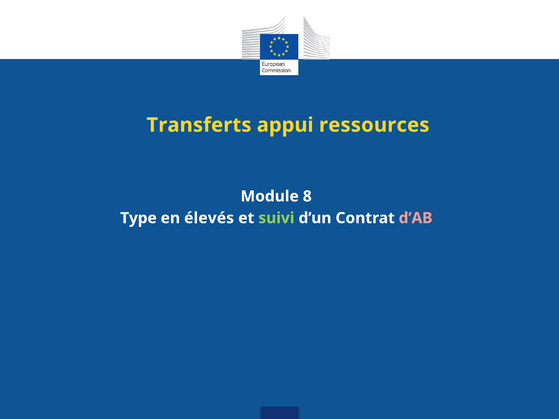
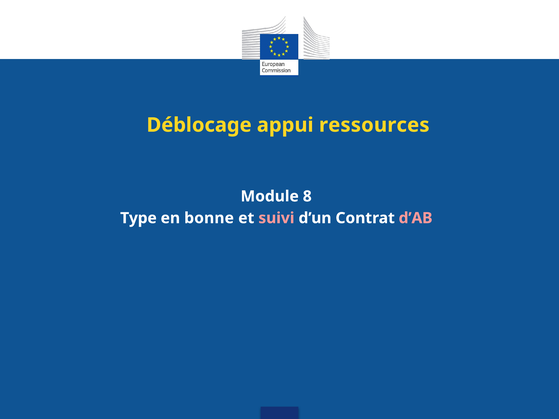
Transferts: Transferts -> Déblocage (199, 125)
élevés: élevés -> bonne (209, 218)
suivi colour: light green -> pink (276, 218)
